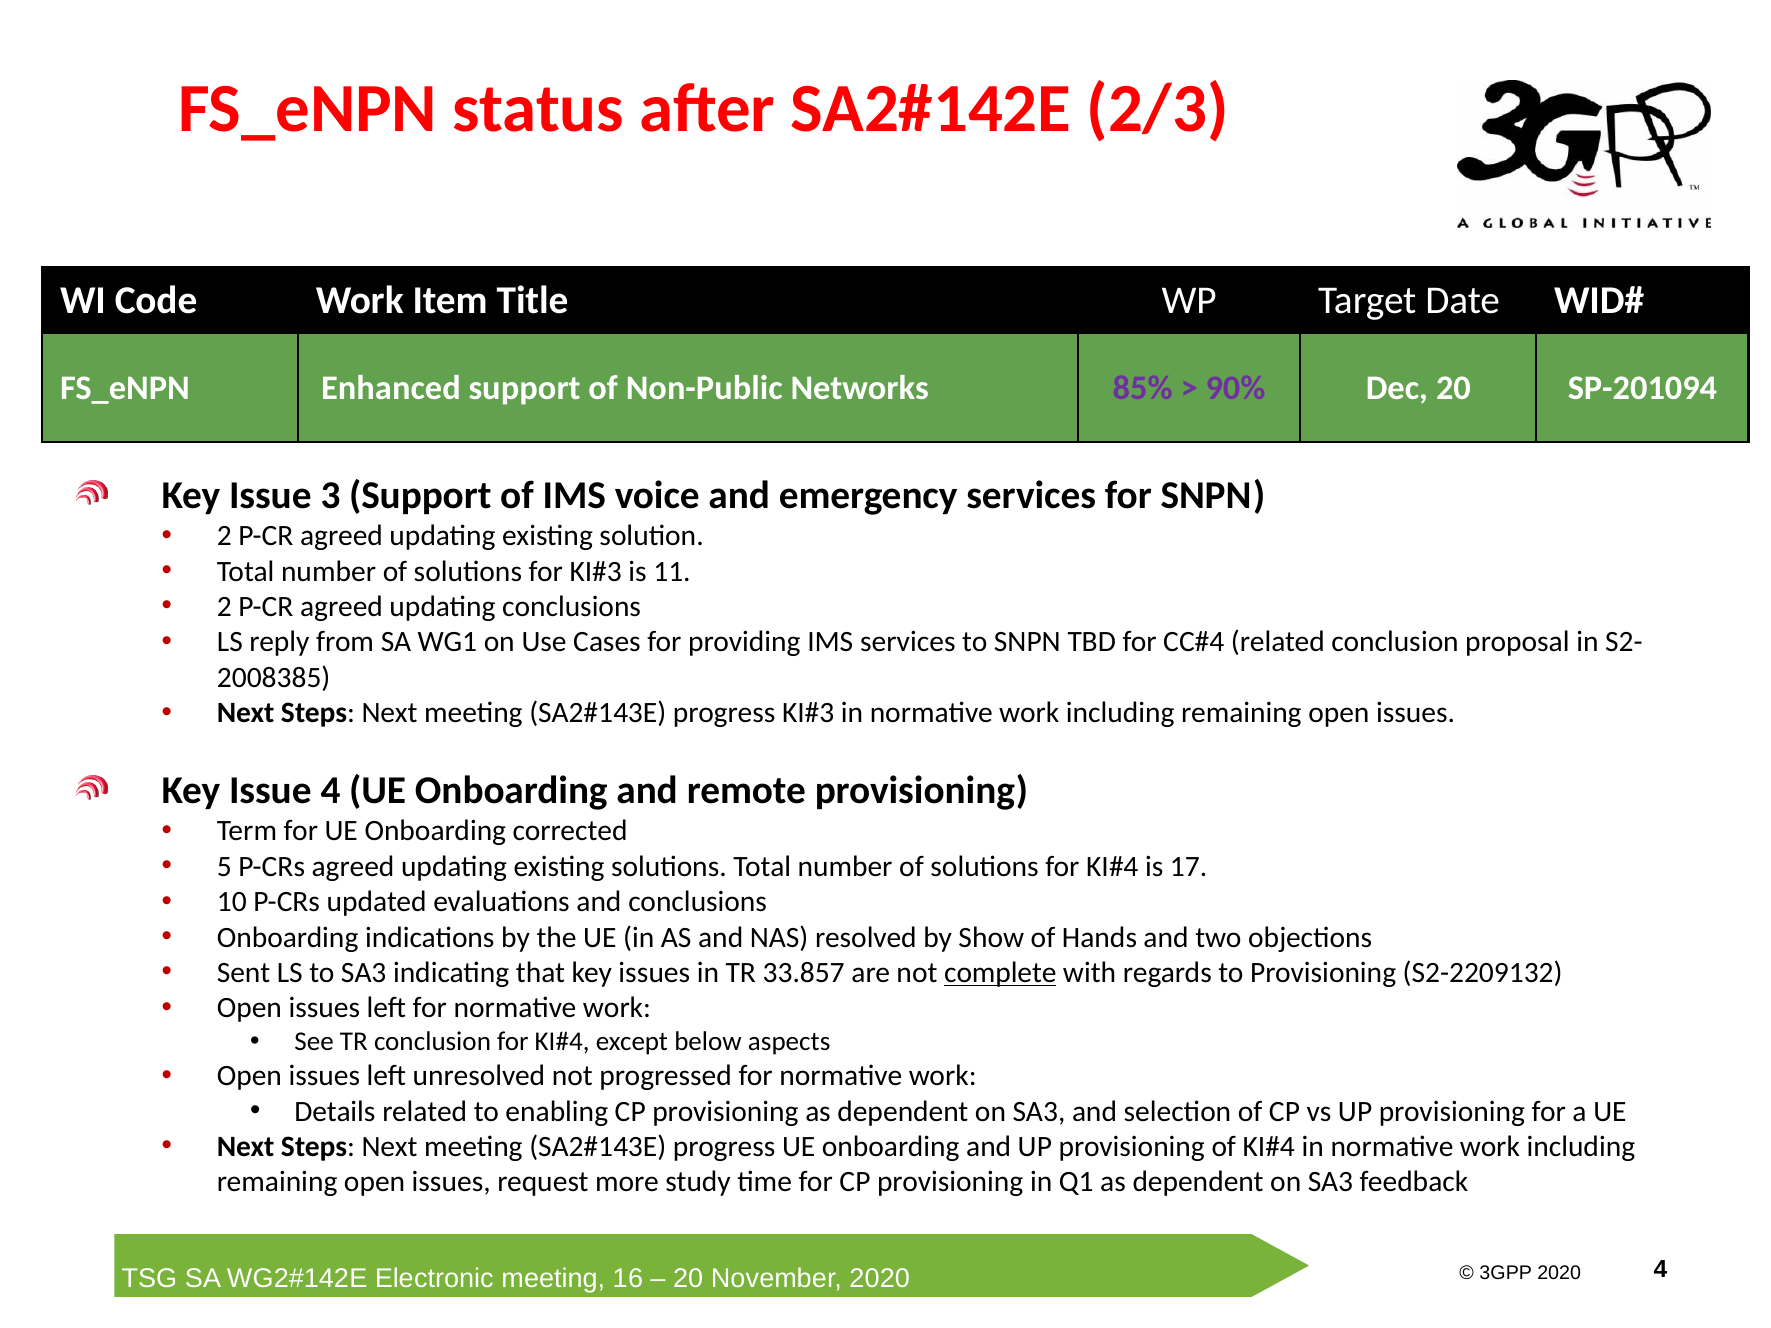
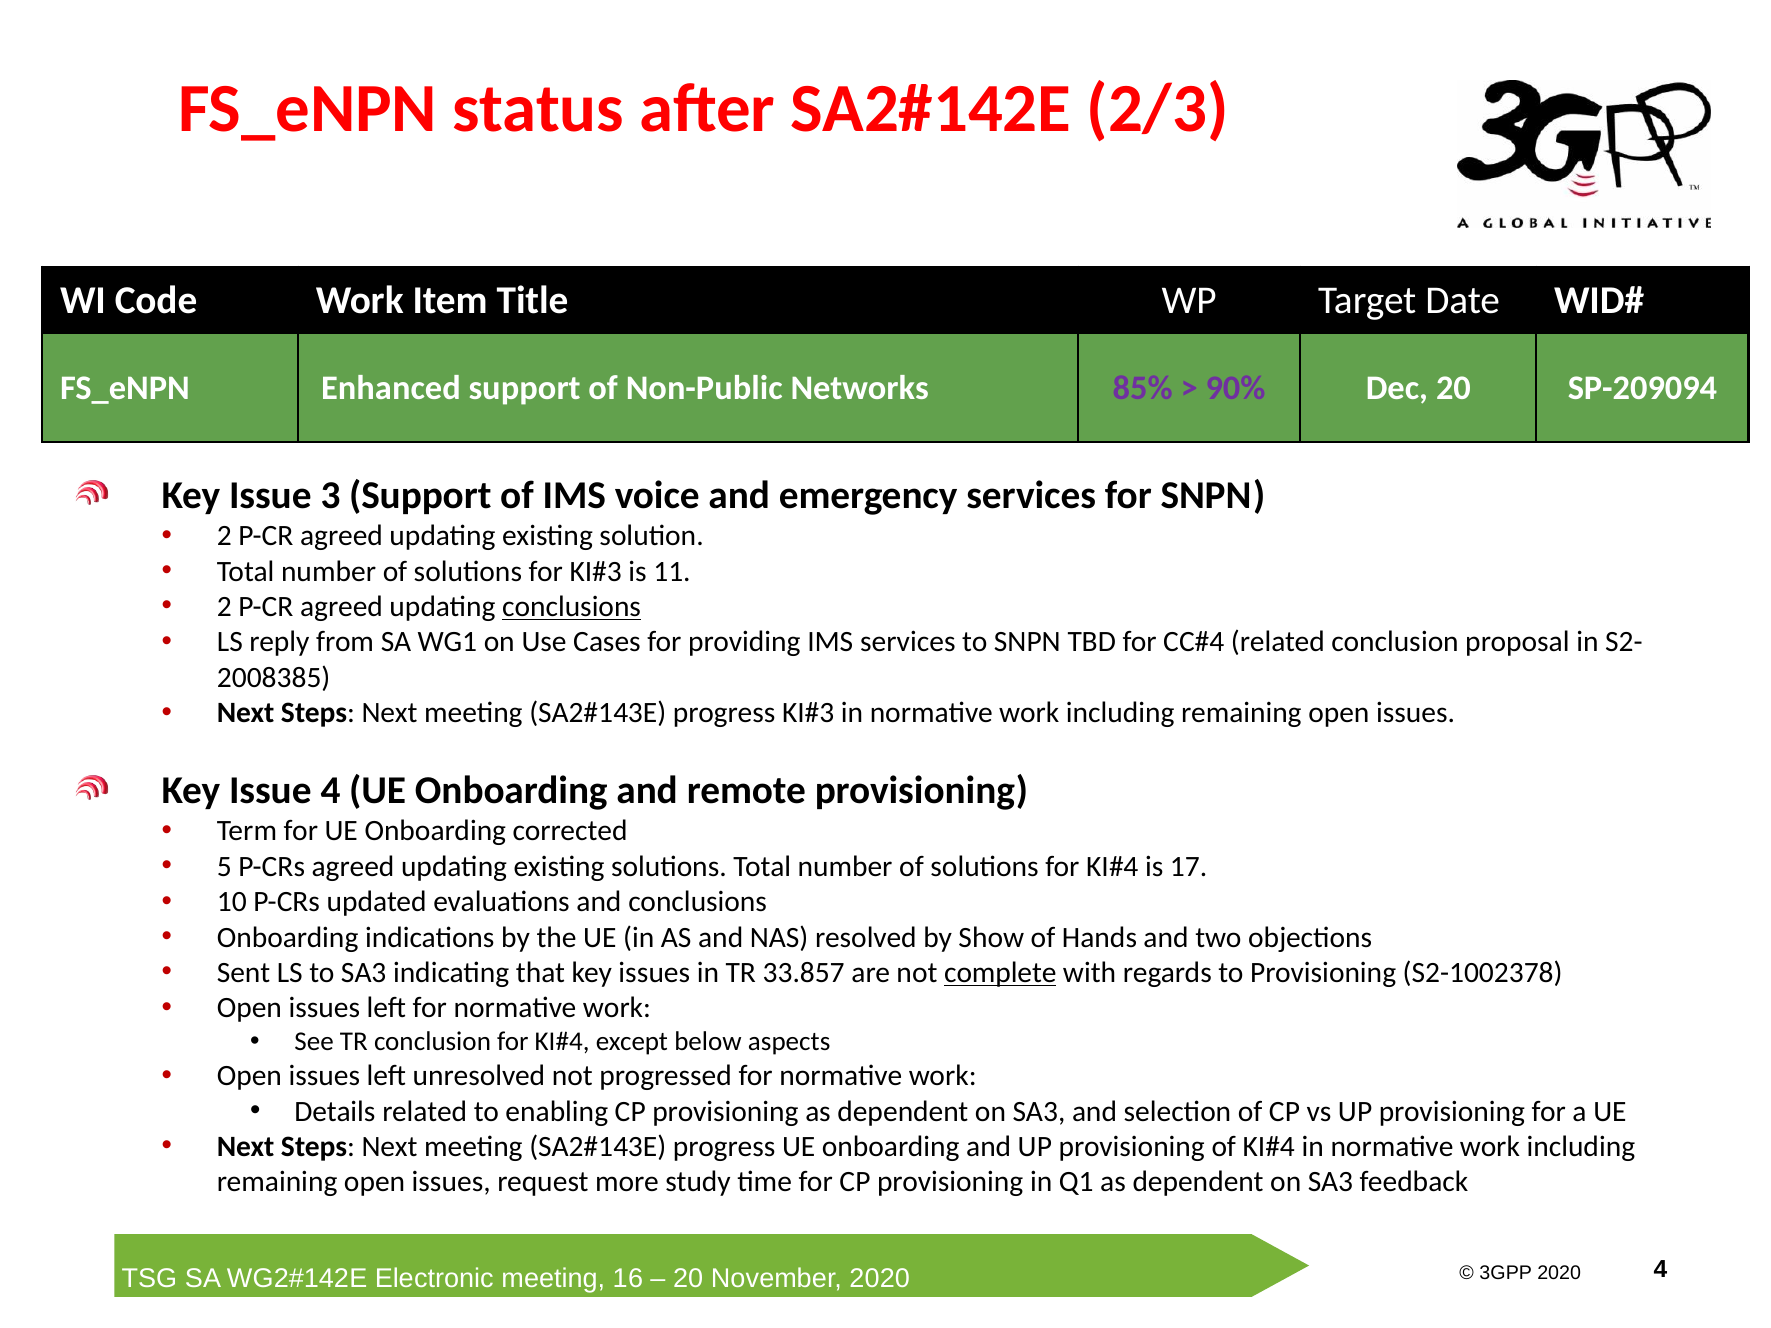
SP-201094: SP-201094 -> SP-209094 (1642, 388)
conclusions underline: none -> present (572, 607)
S2-2209132: S2-2209132 -> S2-1002378 (1483, 973)
